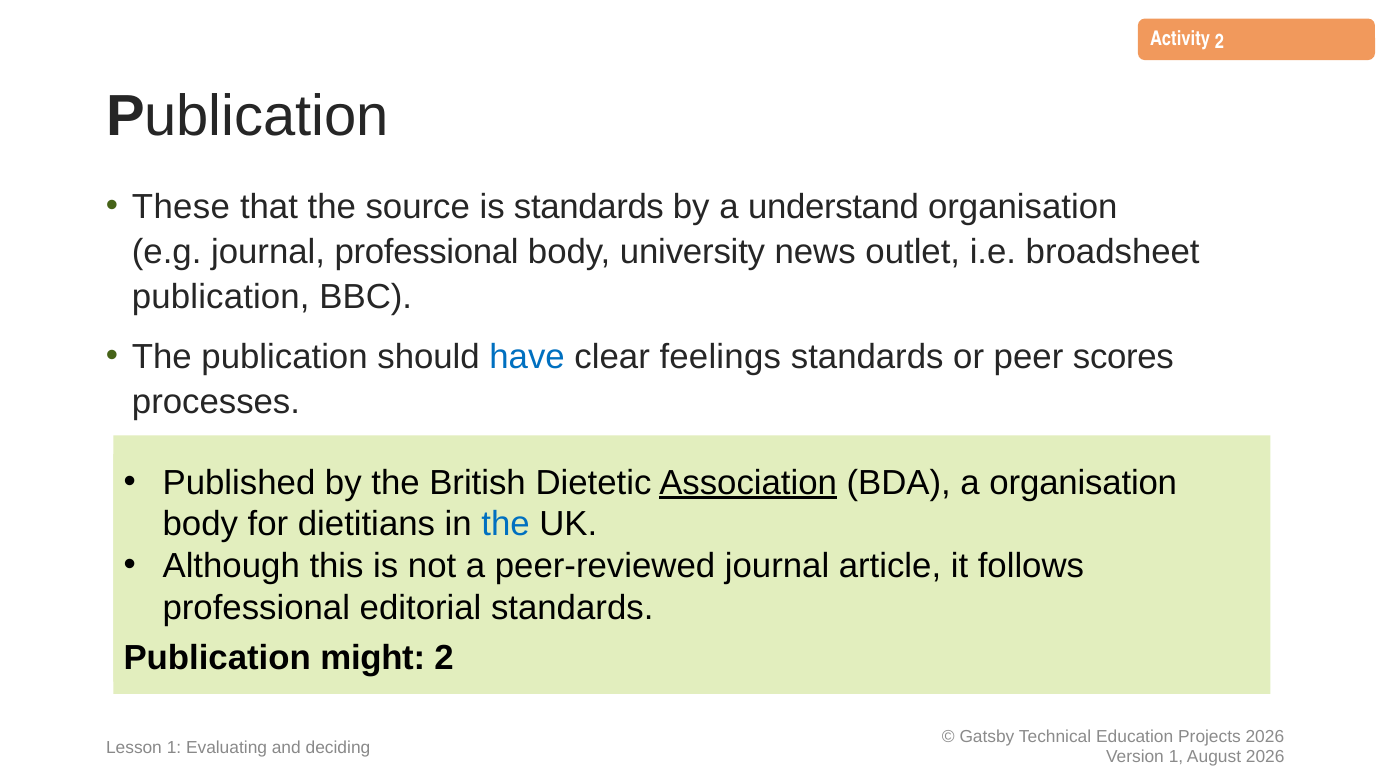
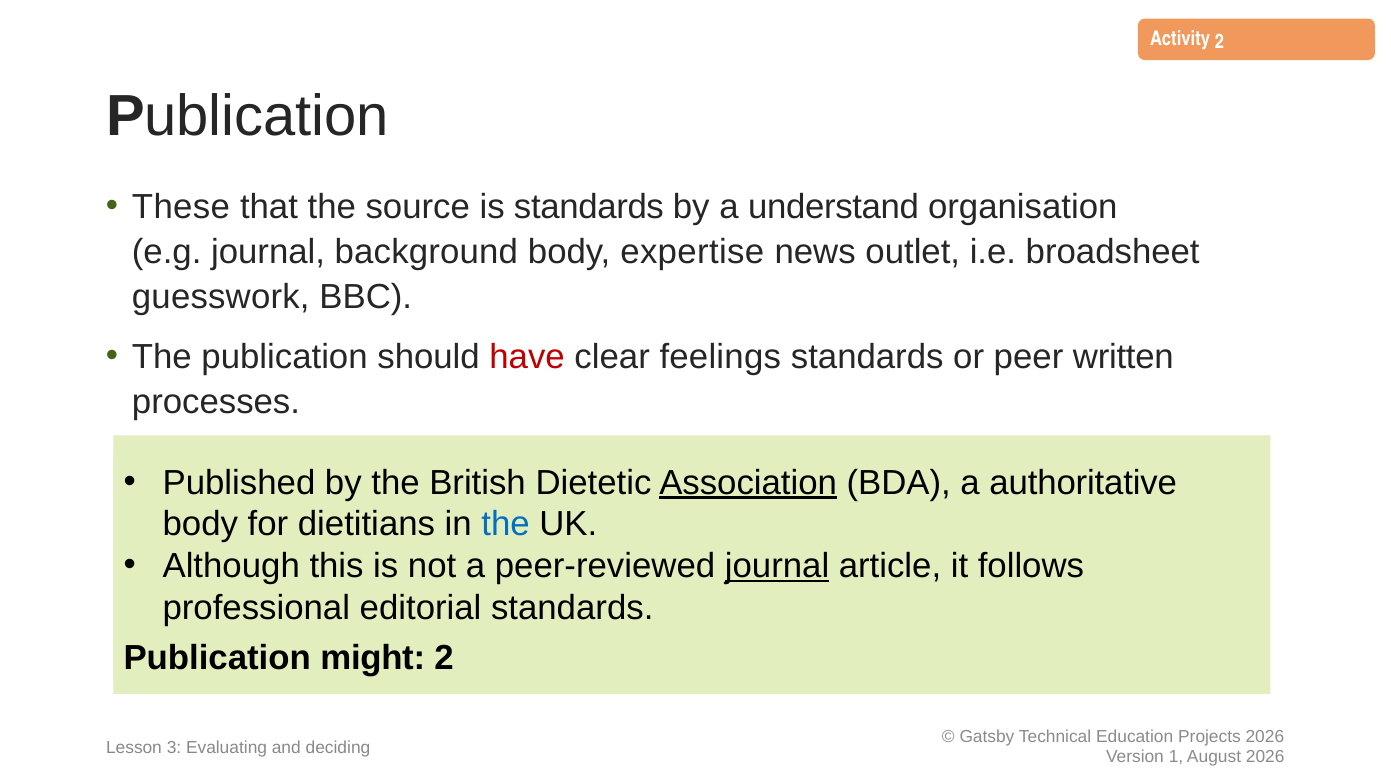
journal professional: professional -> background (426, 252)
university: university -> expertise (692, 252)
publication: publication -> guesswork (221, 297)
have colour: blue -> red (527, 357)
scores: scores -> written (1123, 357)
a organisation: organisation -> authoritative (1083, 483)
journal underline: none -> present (777, 566)
Lesson 1: 1 -> 3 (174, 748)
